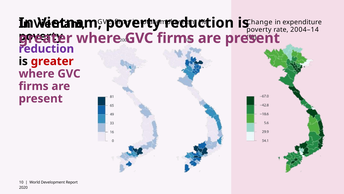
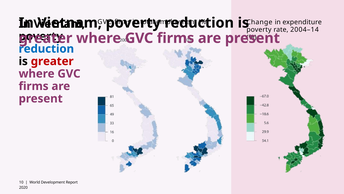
reduction colour: purple -> blue (46, 49)
